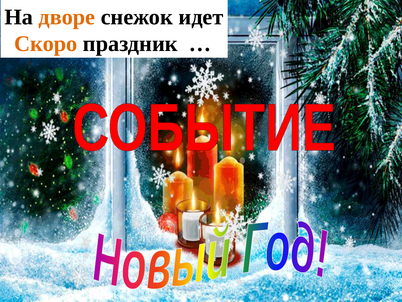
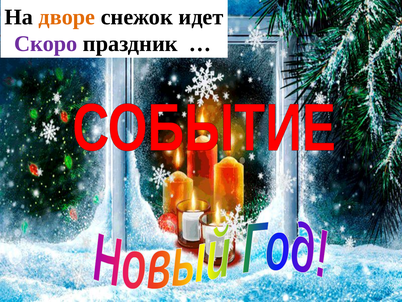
Скоро colour: orange -> purple (46, 44)
